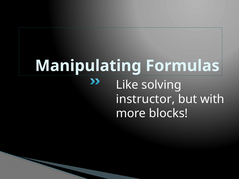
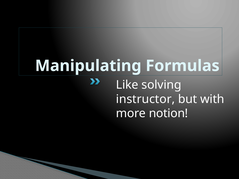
blocks: blocks -> notion (168, 114)
